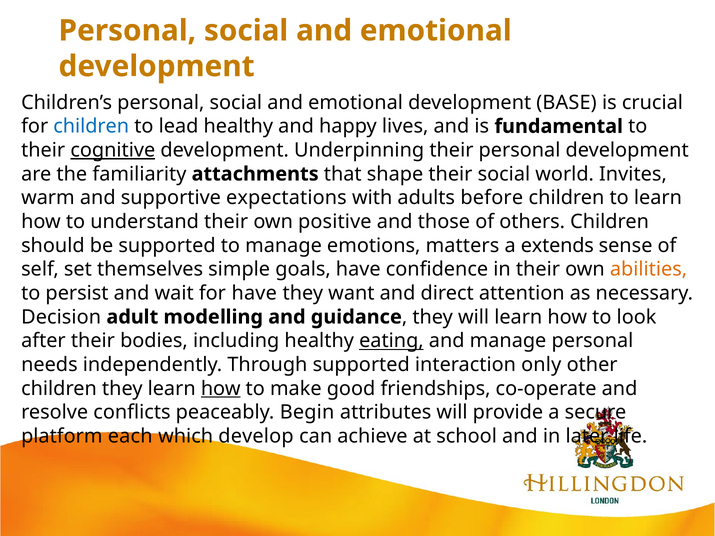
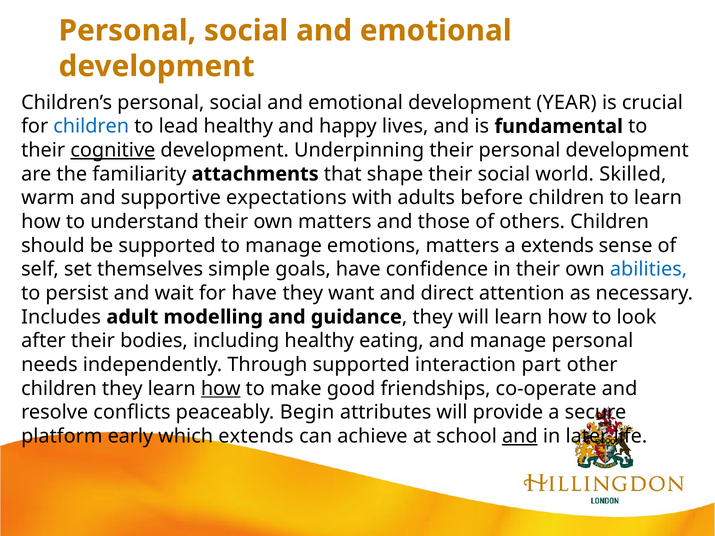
BASE: BASE -> YEAR (567, 103)
Invites: Invites -> Skilled (633, 174)
own positive: positive -> matters (335, 222)
abilities colour: orange -> blue (649, 269)
Decision: Decision -> Includes (61, 317)
eating underline: present -> none (391, 341)
only: only -> part (541, 365)
each: each -> early (130, 436)
which develop: develop -> extends (256, 436)
and underline: none -> present (520, 436)
